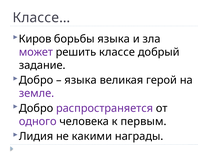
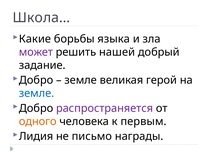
Классе…: Классе… -> Школа… (41, 18)
Киров: Киров -> Какие (35, 39)
классе: классе -> нашей (117, 52)
языка: языка -> земле (81, 80)
земле colour: purple -> blue (37, 93)
одного colour: purple -> orange (38, 121)
какими: какими -> письмо (92, 136)
